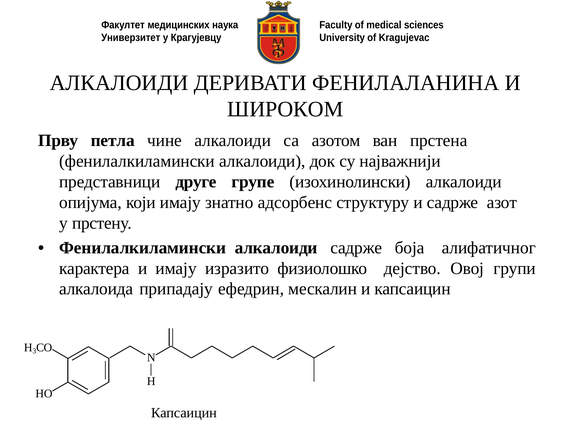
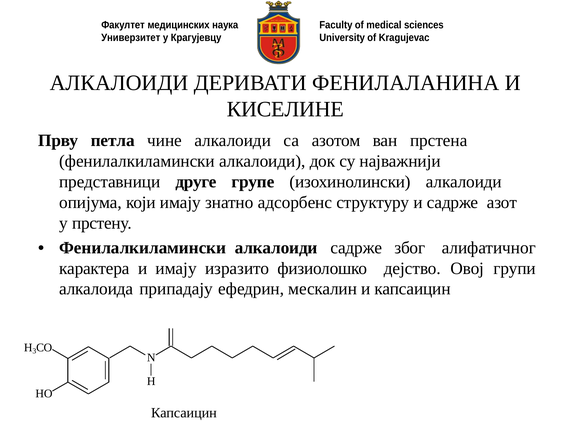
ШИРОКОМ: ШИРОКОМ -> КИСЕЛИНЕ (285, 109)
боја: боја -> због (410, 248)
